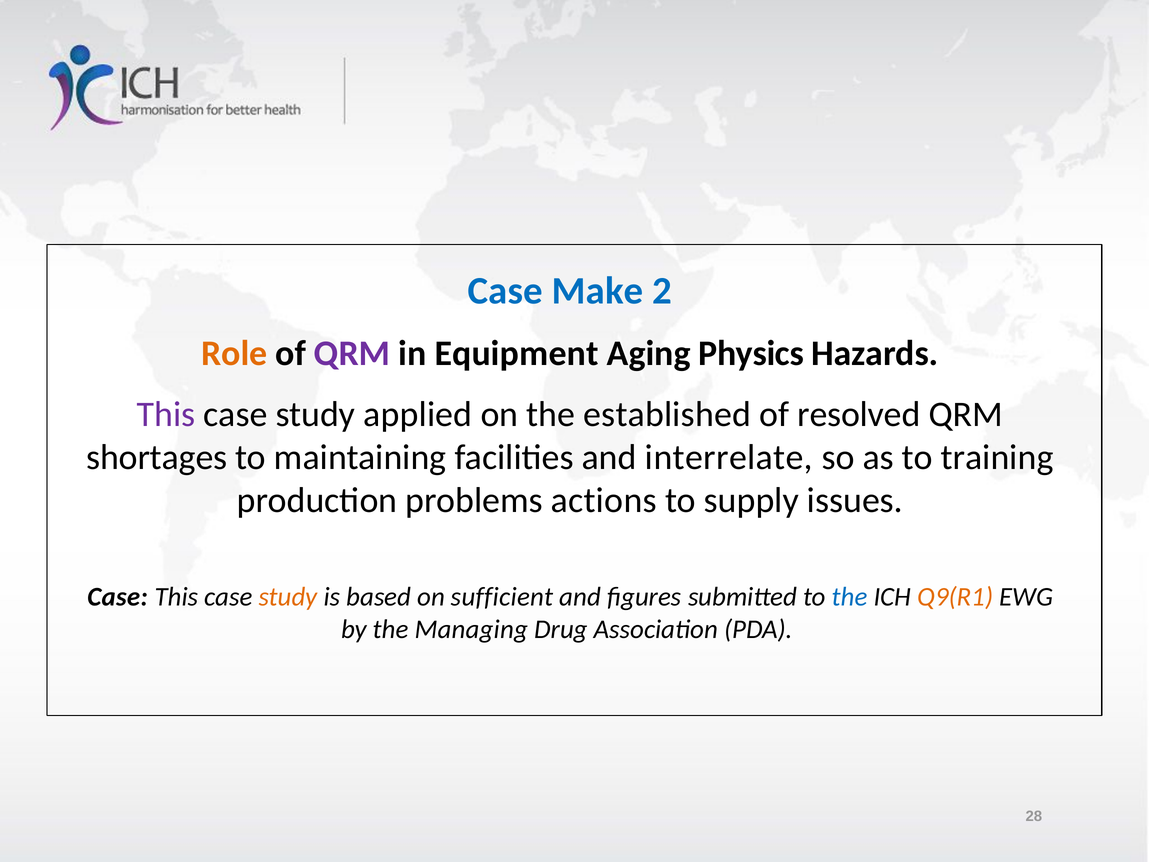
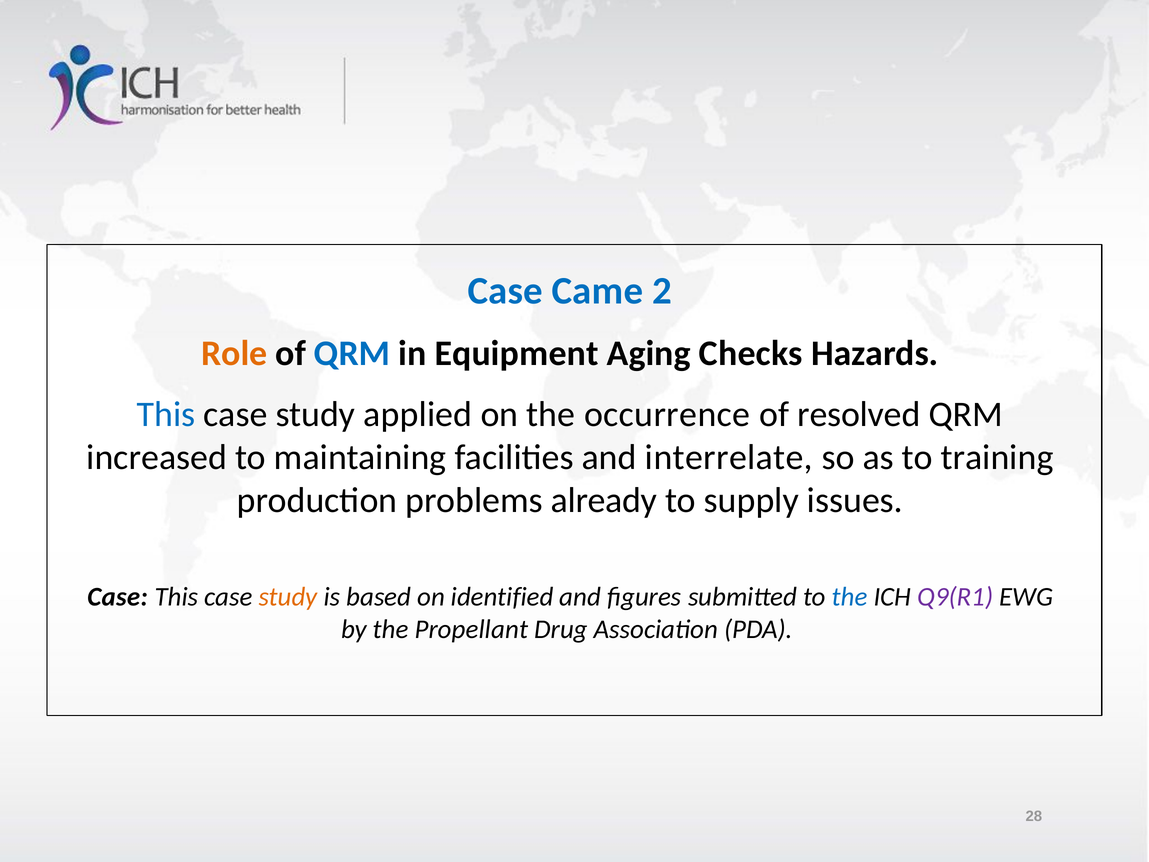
Make: Make -> Came (597, 291)
QRM colour: purple -> blue (352, 353)
Physics: Physics -> Checks (751, 353)
This colour: purple -> blue (166, 414)
established: established -> occurrence (667, 414)
shortages: shortages -> increased (157, 457)
actions: actions -> already (604, 500)
sufficient: sufficient -> identified (502, 597)
Q9(R1 colour: orange -> purple (955, 597)
Managing: Managing -> Propellant (471, 629)
